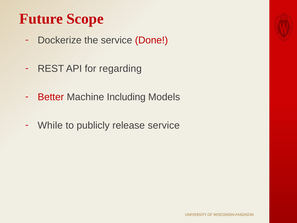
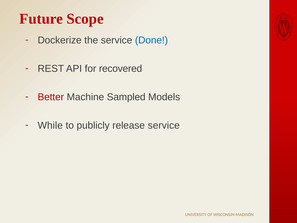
Done colour: red -> blue (151, 40)
regarding: regarding -> recovered (121, 69)
Including: Including -> Sampled (126, 97)
